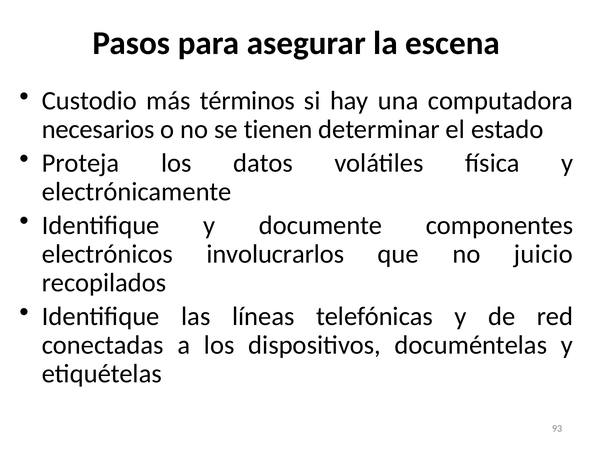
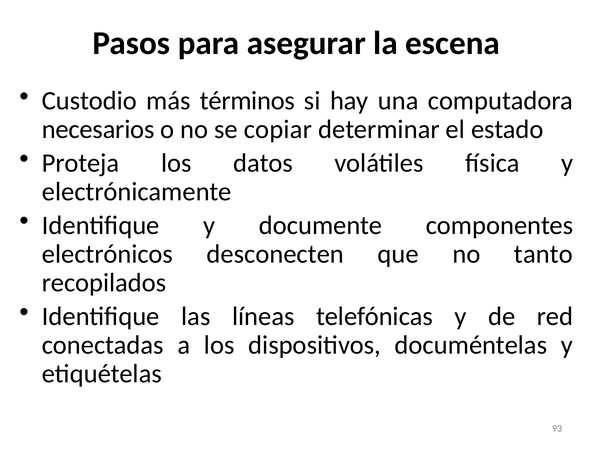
tienen: tienen -> copiar (278, 129)
involucrarlos: involucrarlos -> desconecten (275, 254)
juicio: juicio -> tanto (543, 254)
